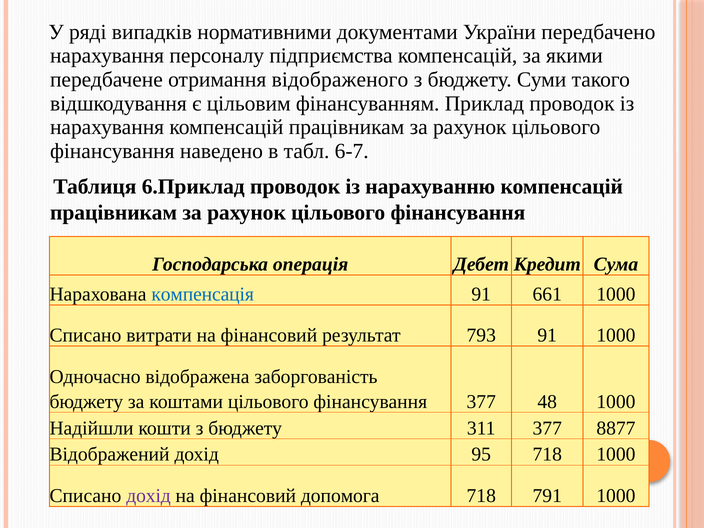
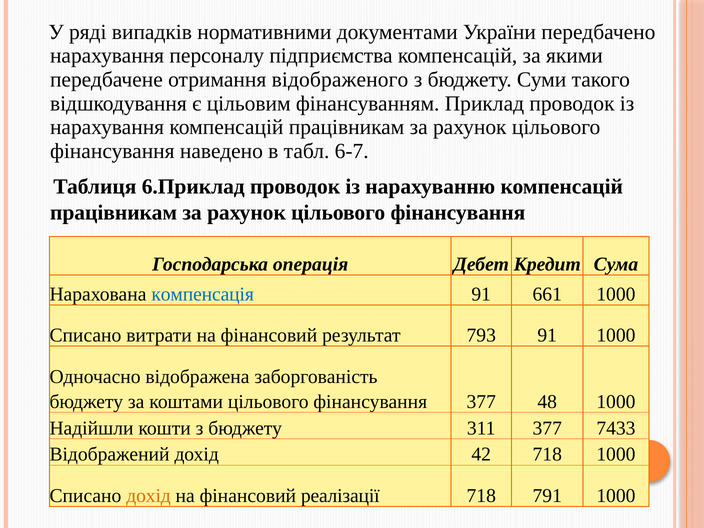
8877: 8877 -> 7433 (616, 428)
95: 95 -> 42 (481, 454)
дохід colour: purple -> orange (149, 496)
допомога: допомога -> реалізації (340, 496)
